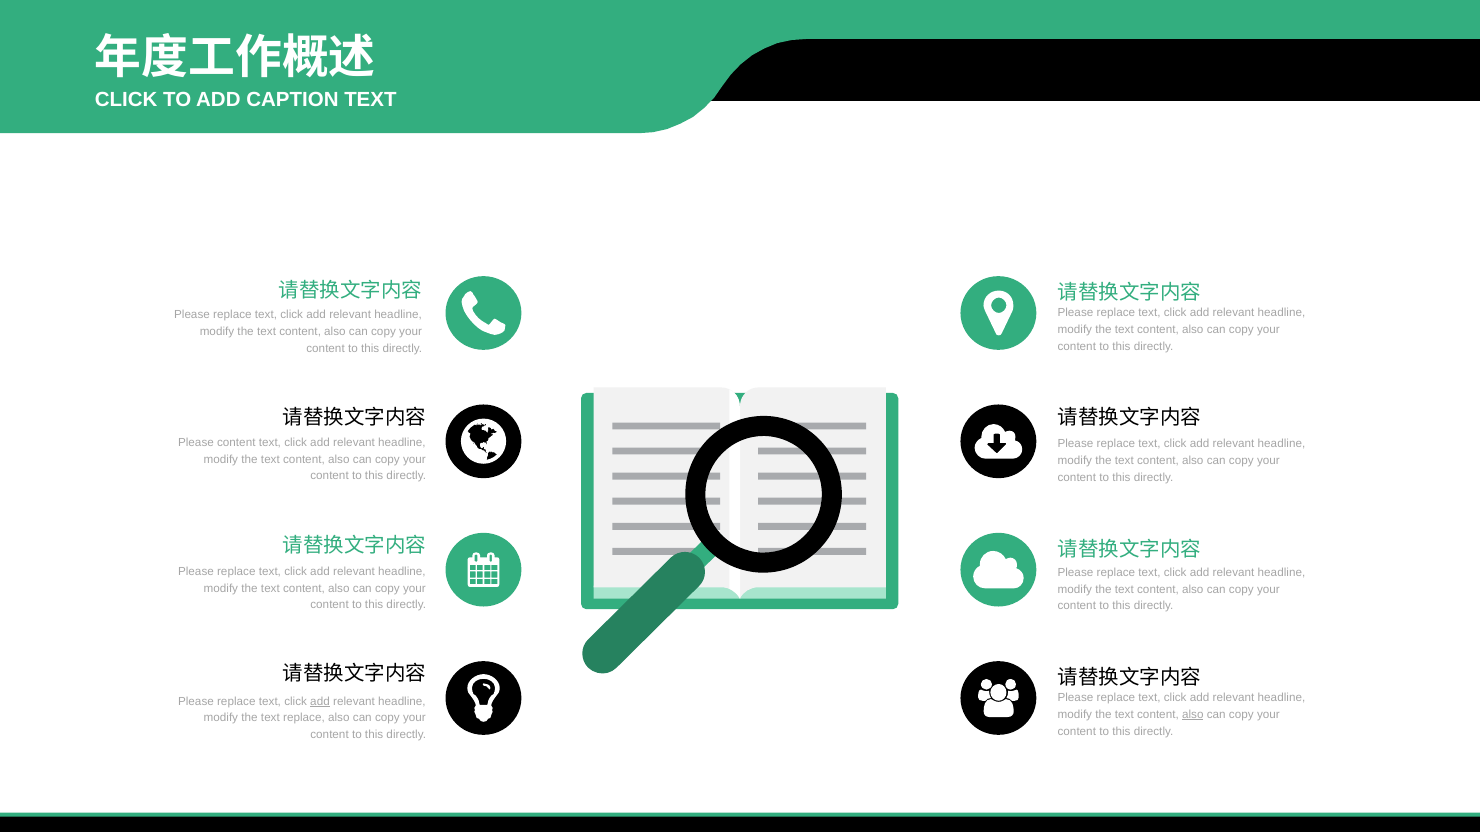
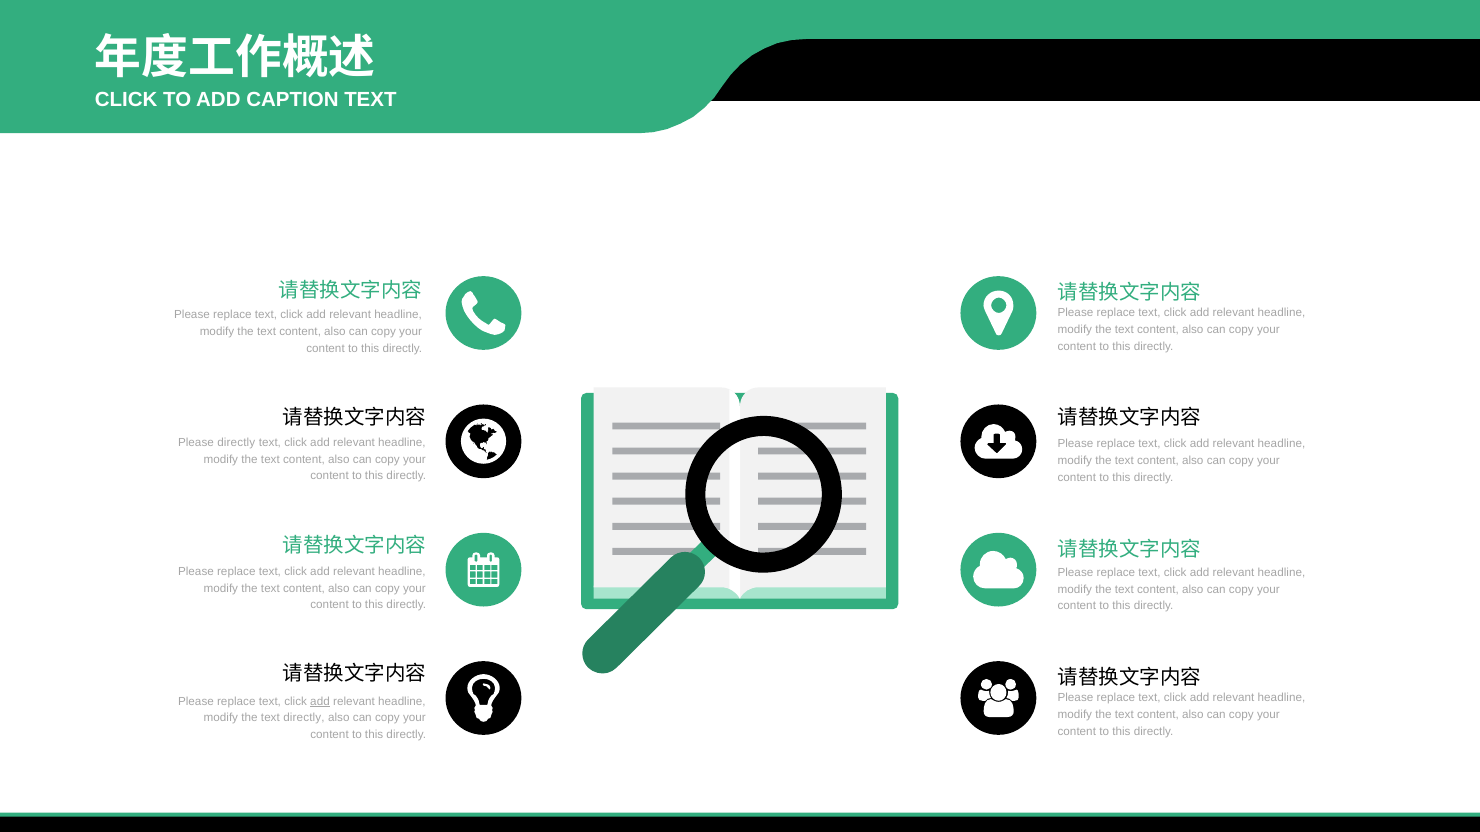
Please content: content -> directly (236, 443)
also underline: present -> none (1193, 715)
text replace: replace -> directly (304, 718)
